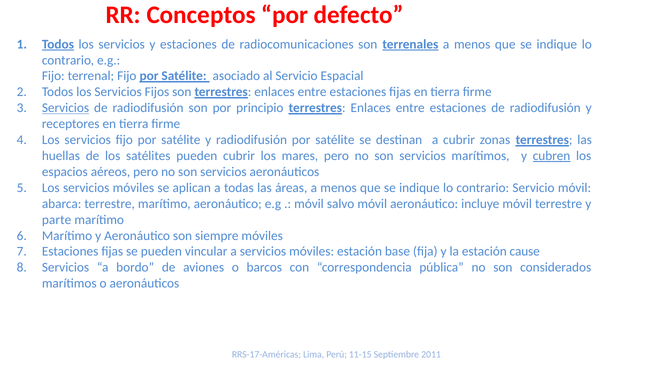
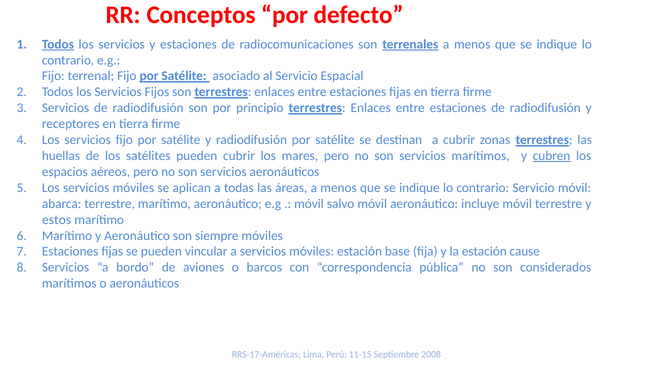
Servicios underline: present -> none (65, 108)
parte: parte -> estos (57, 220)
2011: 2011 -> 2008 (431, 355)
